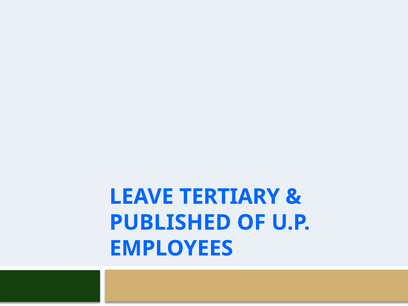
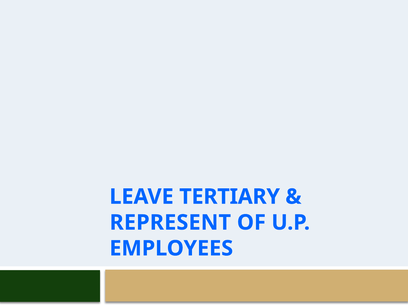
PUBLISHED: PUBLISHED -> REPRESENT (170, 223)
